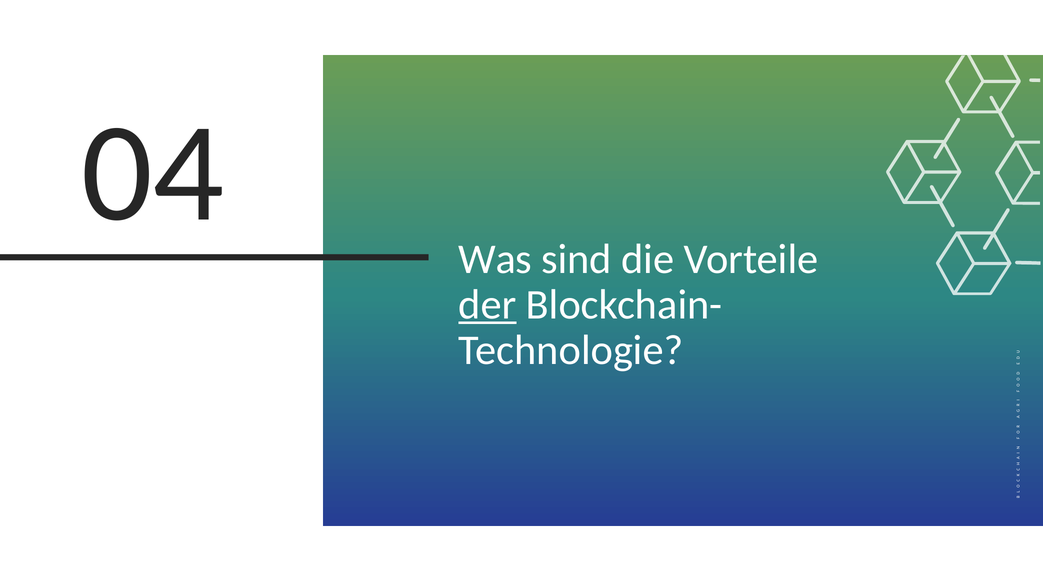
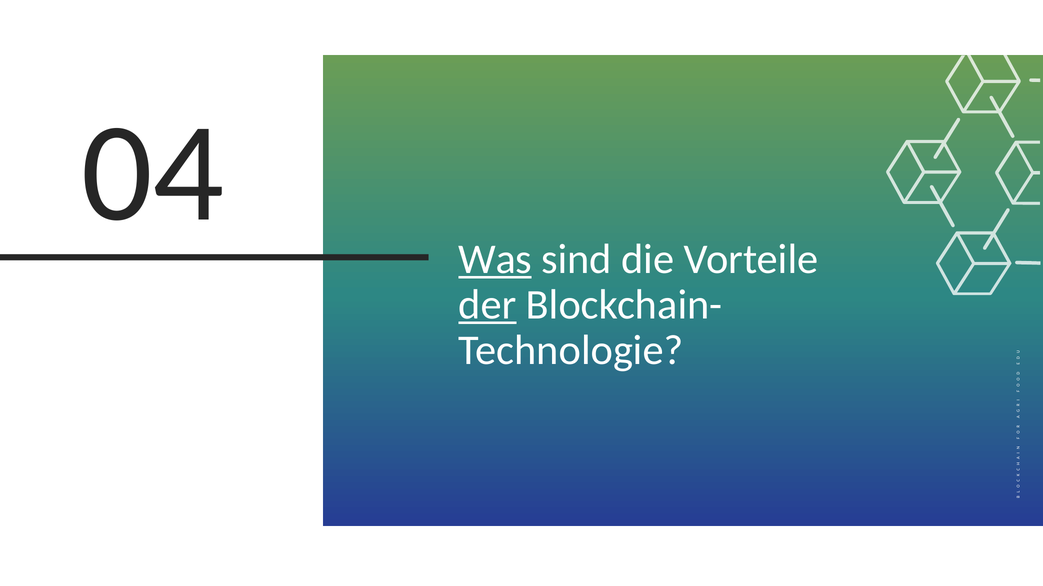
Was underline: none -> present (495, 259)
